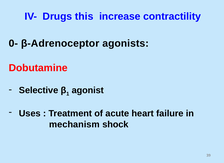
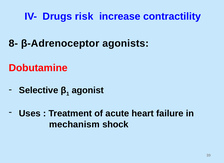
this: this -> risk (84, 16)
0-: 0- -> 8- (13, 43)
